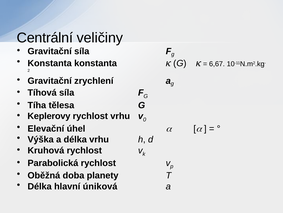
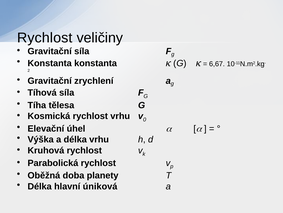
Centrální: Centrální -> Rychlost (45, 38)
Keplerovy: Keplerovy -> Kosmická (49, 116)
